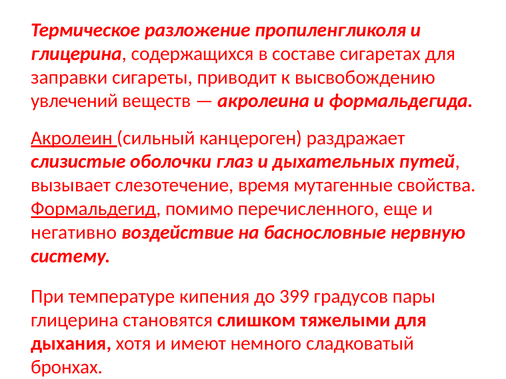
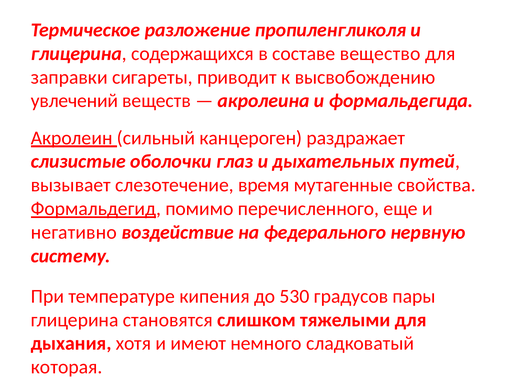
сигаретах: сигаретах -> вещество (380, 54)
баснословные: баснословные -> федерального (325, 233)
399: 399 -> 530 (295, 297)
бронхах: бронхах -> которая (67, 368)
